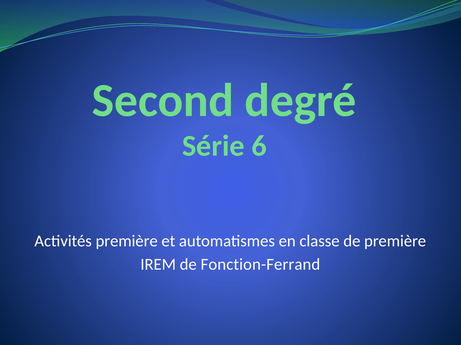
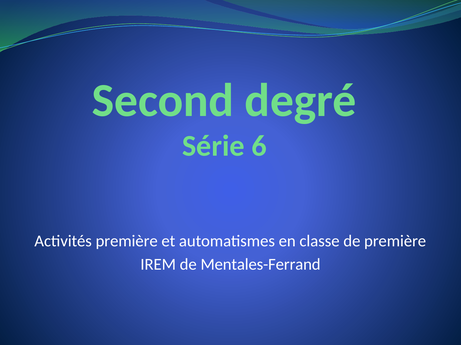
Fonction-Ferrand: Fonction-Ferrand -> Mentales-Ferrand (261, 265)
